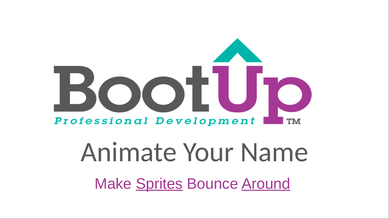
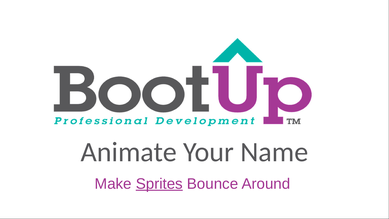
Around underline: present -> none (266, 184)
